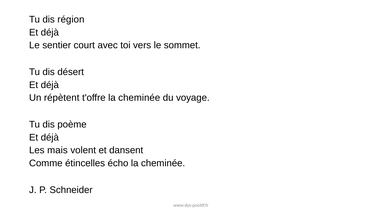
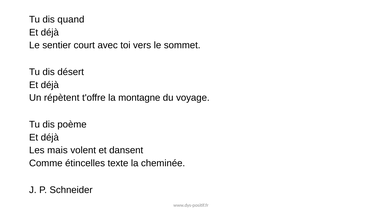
région: région -> quand (71, 20)
t'offre la cheminée: cheminée -> montagne (139, 98)
écho: écho -> texte (118, 163)
